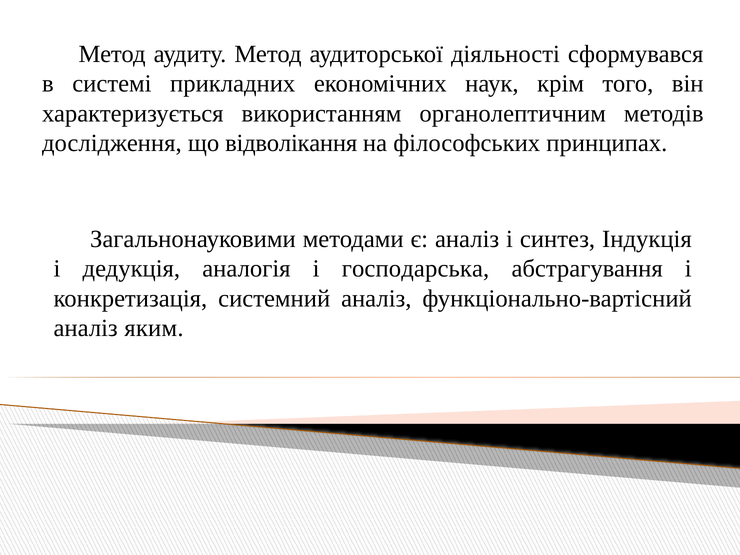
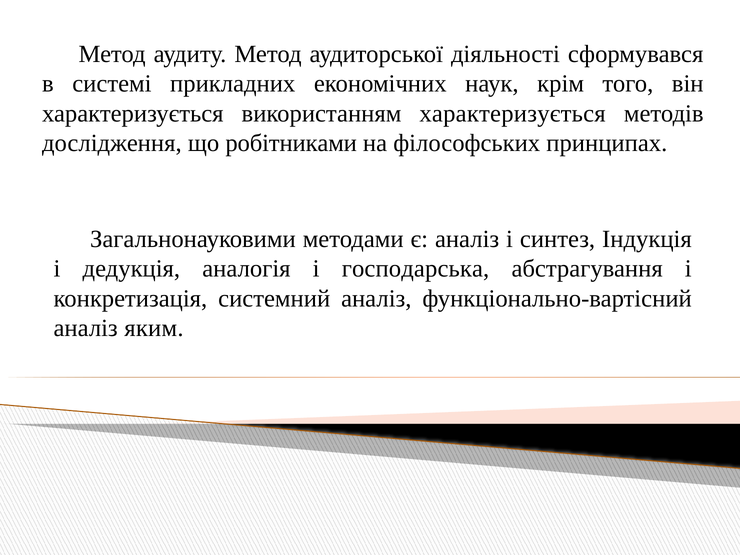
використанням органолептичним: органолептичним -> характеризується (513, 113)
відволікання: відволікання -> робітниками (291, 143)
